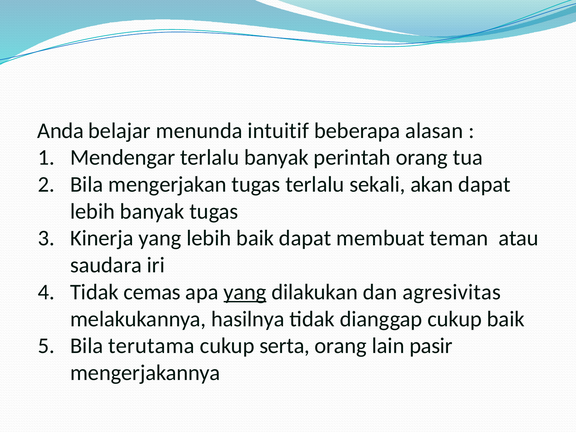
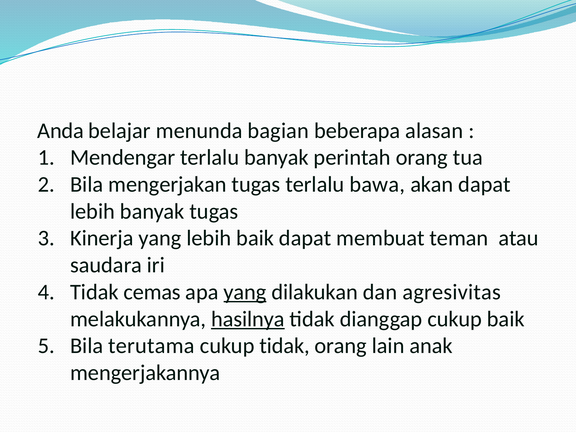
intuitif: intuitif -> bagian (278, 131)
sekali: sekali -> bawa (377, 184)
hasilnya underline: none -> present (248, 319)
cukup serta: serta -> tidak (285, 346)
pasir: pasir -> anak (431, 346)
